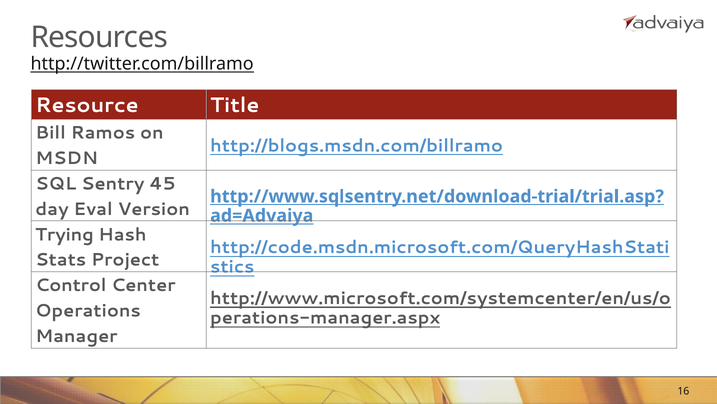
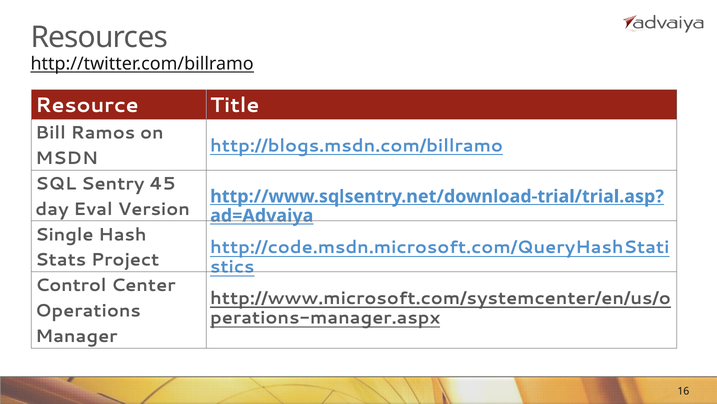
Trying: Trying -> Single (64, 234)
